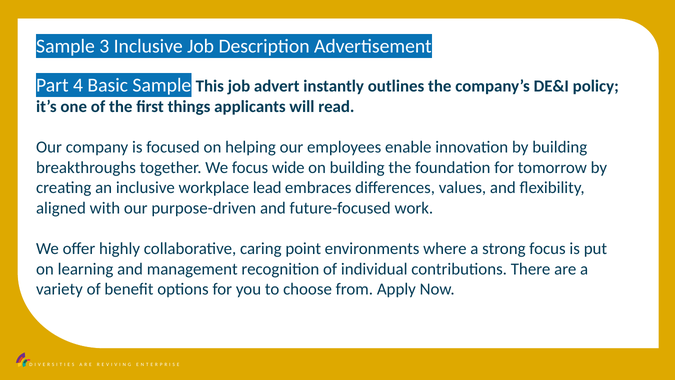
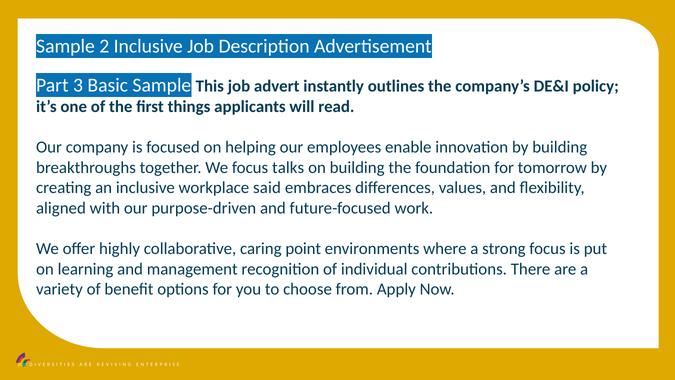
3: 3 -> 2 (104, 46)
4: 4 -> 3 (78, 85)
wide: wide -> talks (288, 168)
lead: lead -> said (267, 188)
